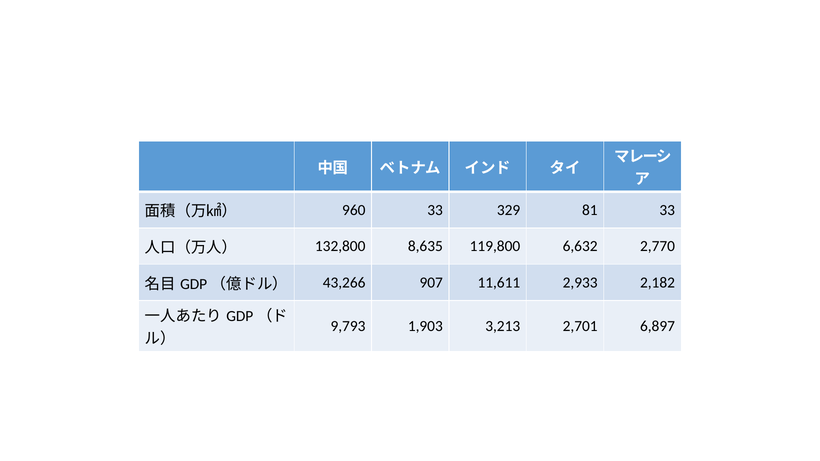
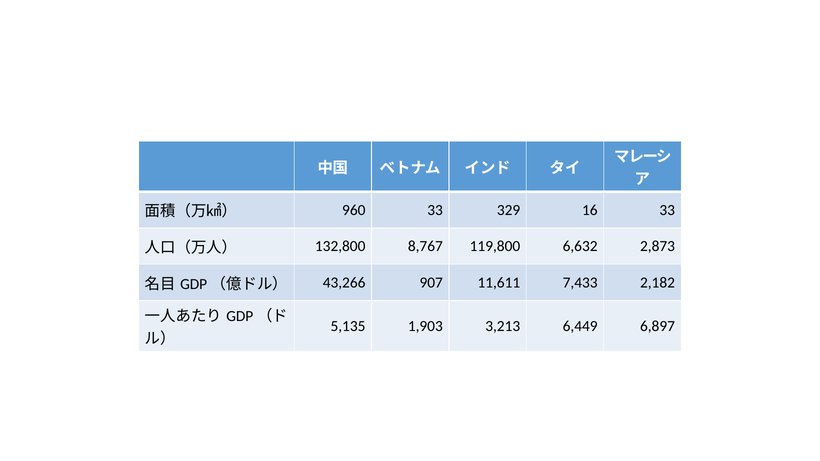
81: 81 -> 16 (590, 210)
8,635: 8,635 -> 8,767 (425, 246)
2,770: 2,770 -> 2,873 (658, 246)
2,933: 2,933 -> 7,433 (580, 283)
9,793: 9,793 -> 5,135 (348, 326)
2,701: 2,701 -> 6,449 (580, 326)
